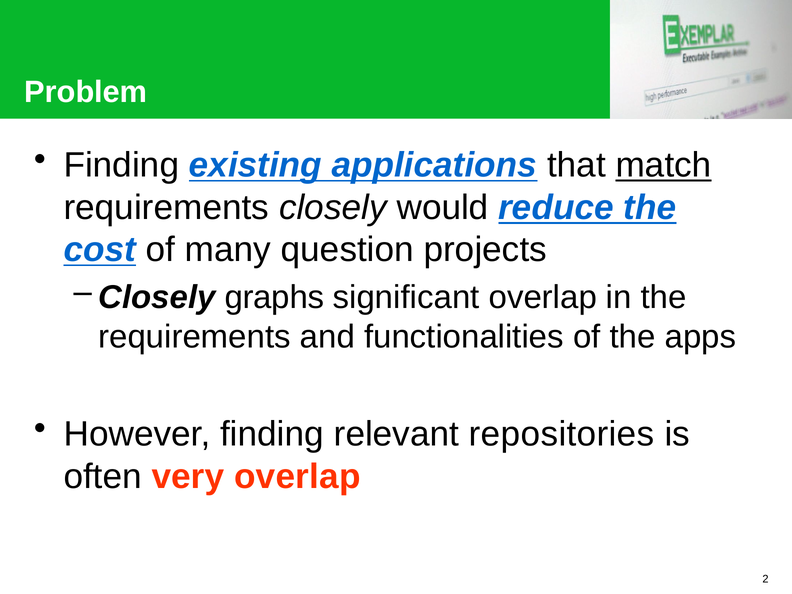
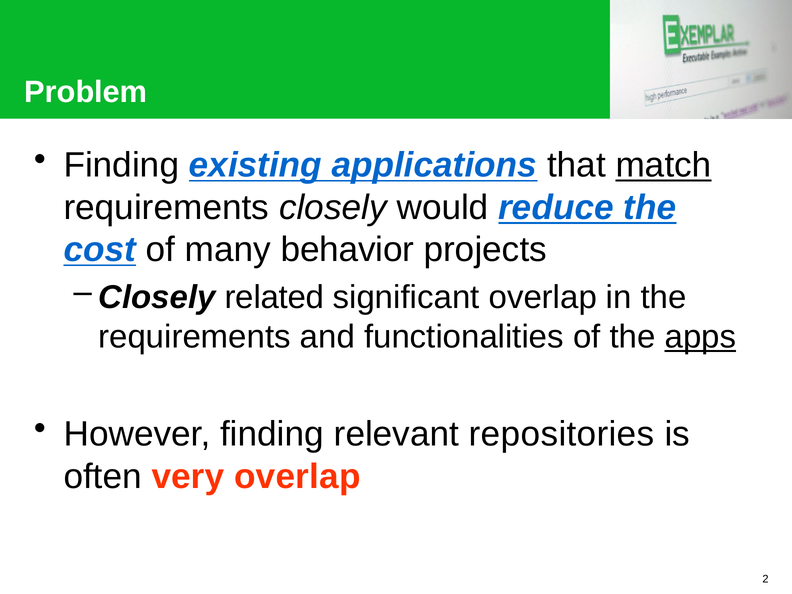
question: question -> behavior (347, 250)
graphs: graphs -> related (274, 297)
apps underline: none -> present (700, 337)
